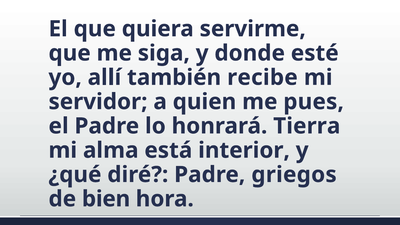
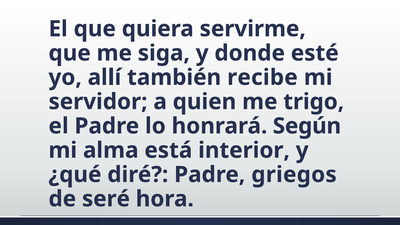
pues: pues -> trigo (314, 102)
Tierra: Tierra -> Según (307, 126)
bien: bien -> seré (106, 199)
